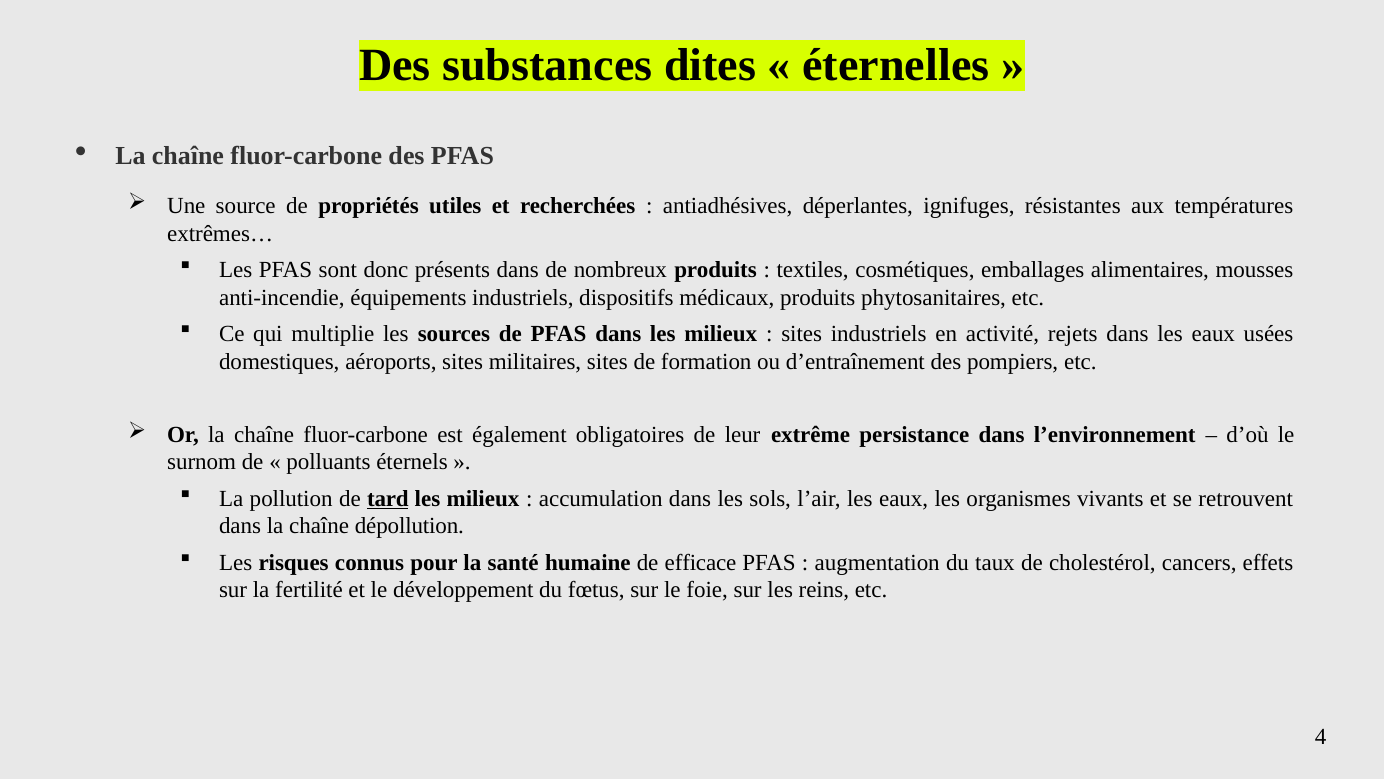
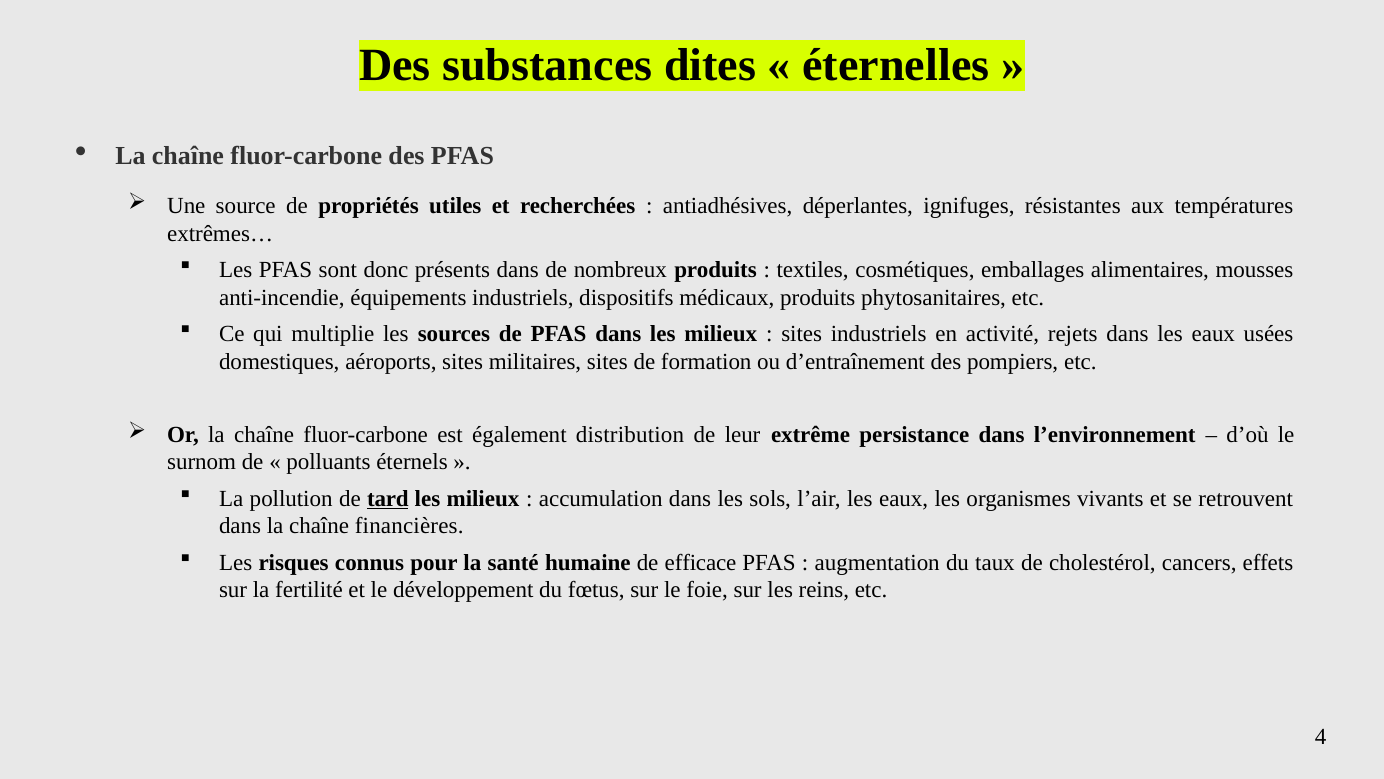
obligatoires: obligatoires -> distribution (630, 434)
dépollution: dépollution -> financières (409, 526)
